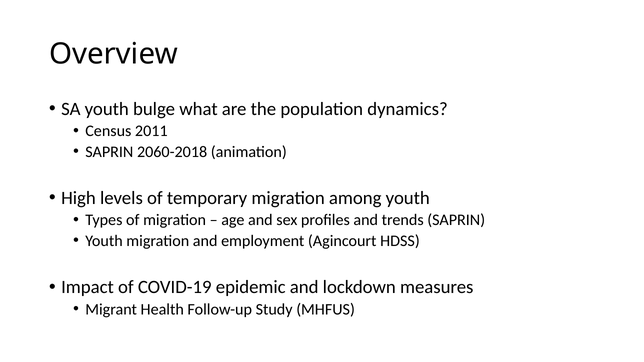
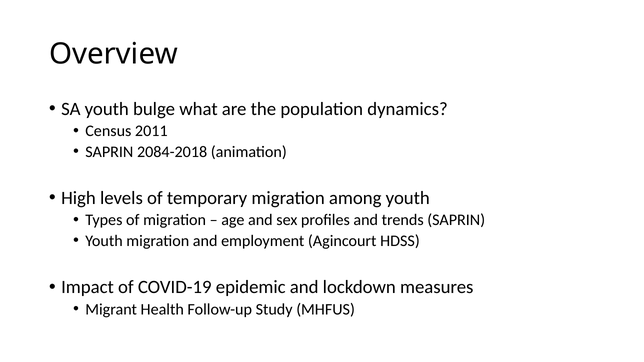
2060-2018: 2060-2018 -> 2084-2018 (172, 152)
